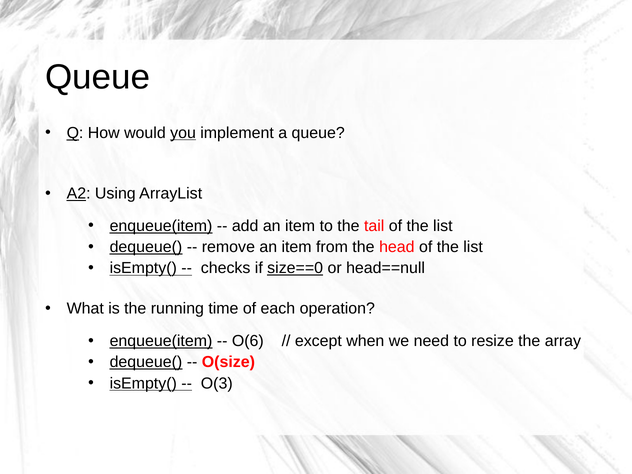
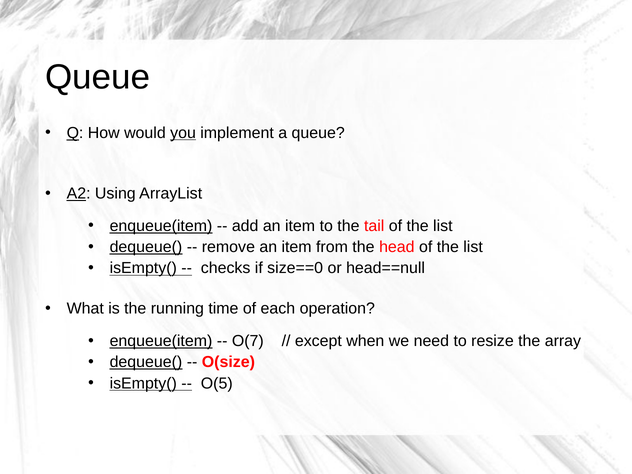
size==0 underline: present -> none (295, 268)
O(6: O(6 -> O(7 (248, 341)
O(3: O(3 -> O(5 (217, 383)
